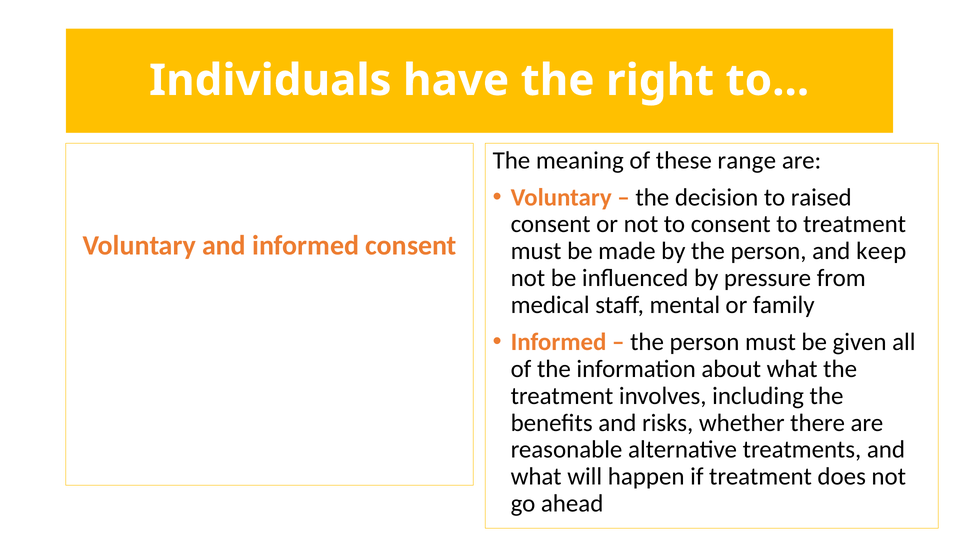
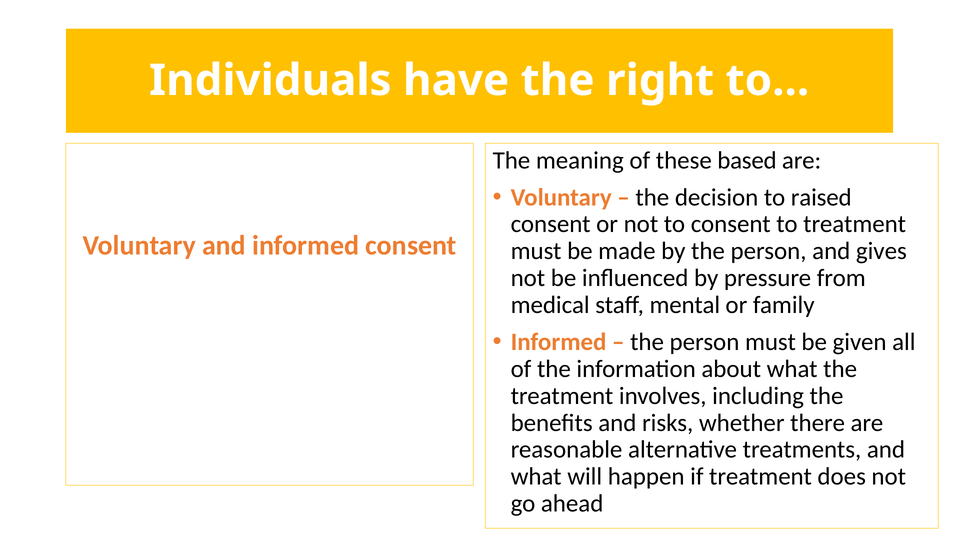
range: range -> based (747, 161)
keep: keep -> gives (881, 251)
